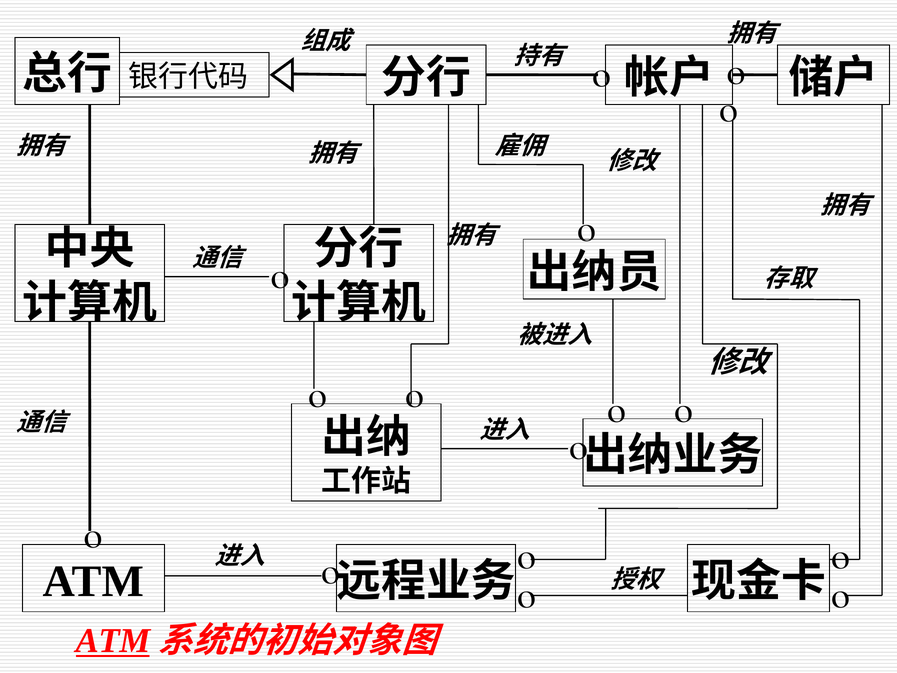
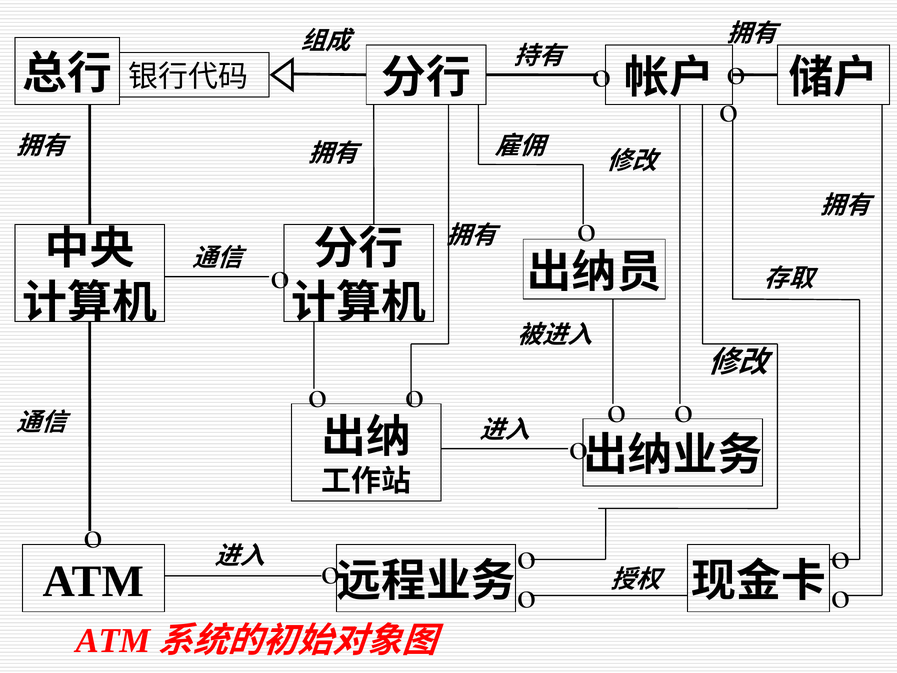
ATM underline: present -> none (113, 641)
